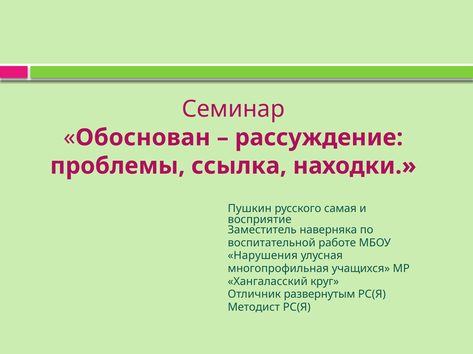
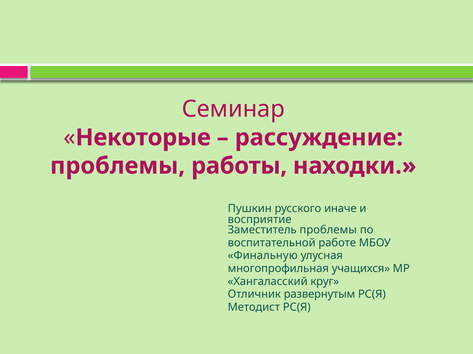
Обоснован: Обоснован -> Некоторые (143, 138)
ссылка: ссылка -> работы (239, 166)
самая: самая -> иначе (340, 209)
Заместитель наверняка: наверняка -> проблемы (328, 230)
Нарушения: Нарушения -> Финальную (263, 256)
